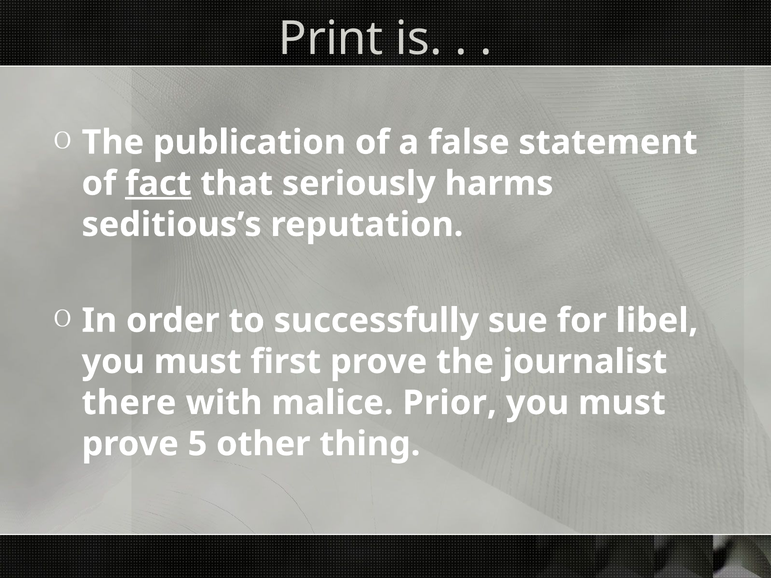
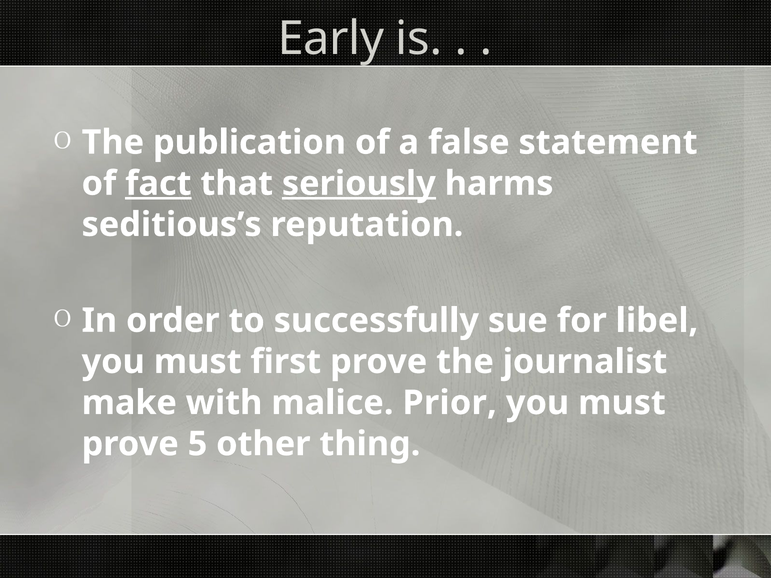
Print: Print -> Early (331, 39)
seriously underline: none -> present (359, 184)
there: there -> make (129, 403)
